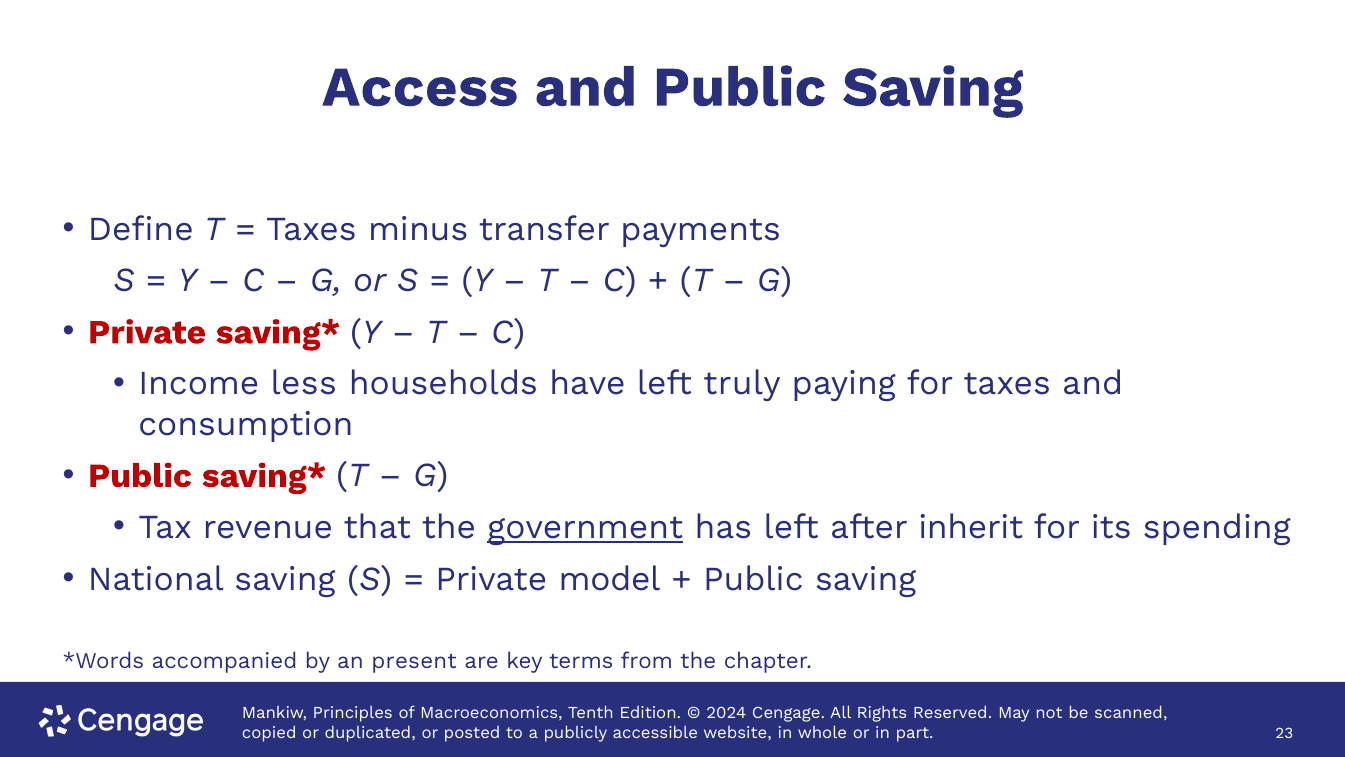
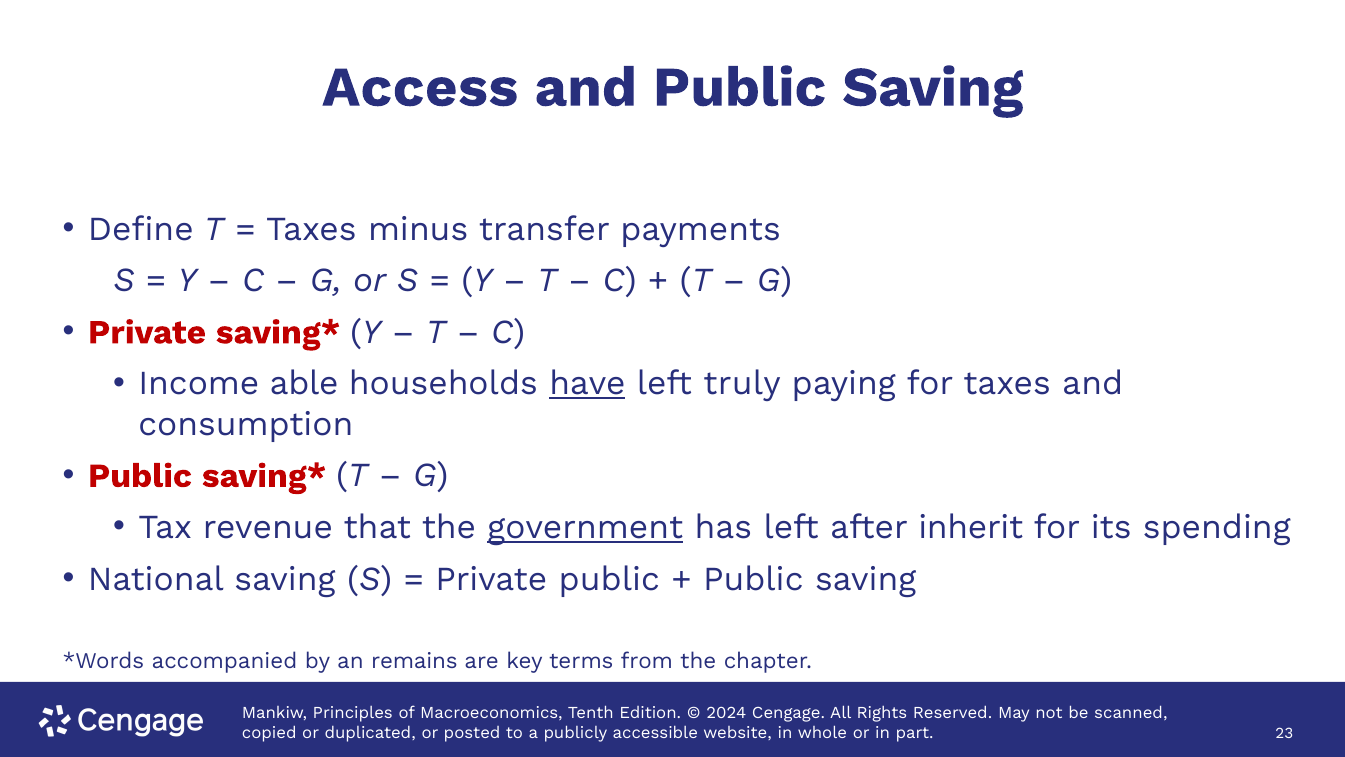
less: less -> able (304, 384)
have underline: none -> present (587, 384)
Private model: model -> public (609, 579)
present: present -> remains (414, 660)
